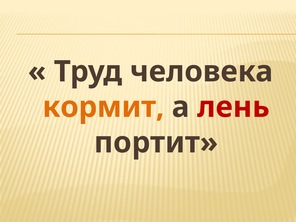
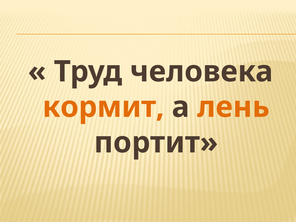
лень colour: red -> orange (233, 107)
